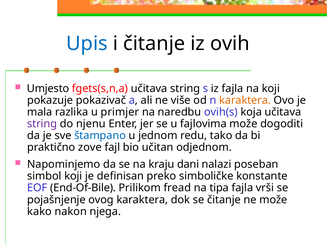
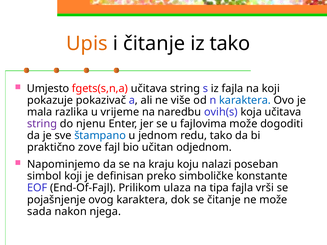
Upis colour: blue -> orange (87, 44)
iz ovih: ovih -> tako (230, 44)
karaktera colour: orange -> blue (245, 100)
primjer: primjer -> vrijeme (120, 112)
dani: dani -> koju (188, 165)
End-Of-Bile: End-Of-Bile -> End-Of-Fajl (83, 188)
fread: fread -> ulaza (177, 188)
kako: kako -> sada (39, 212)
